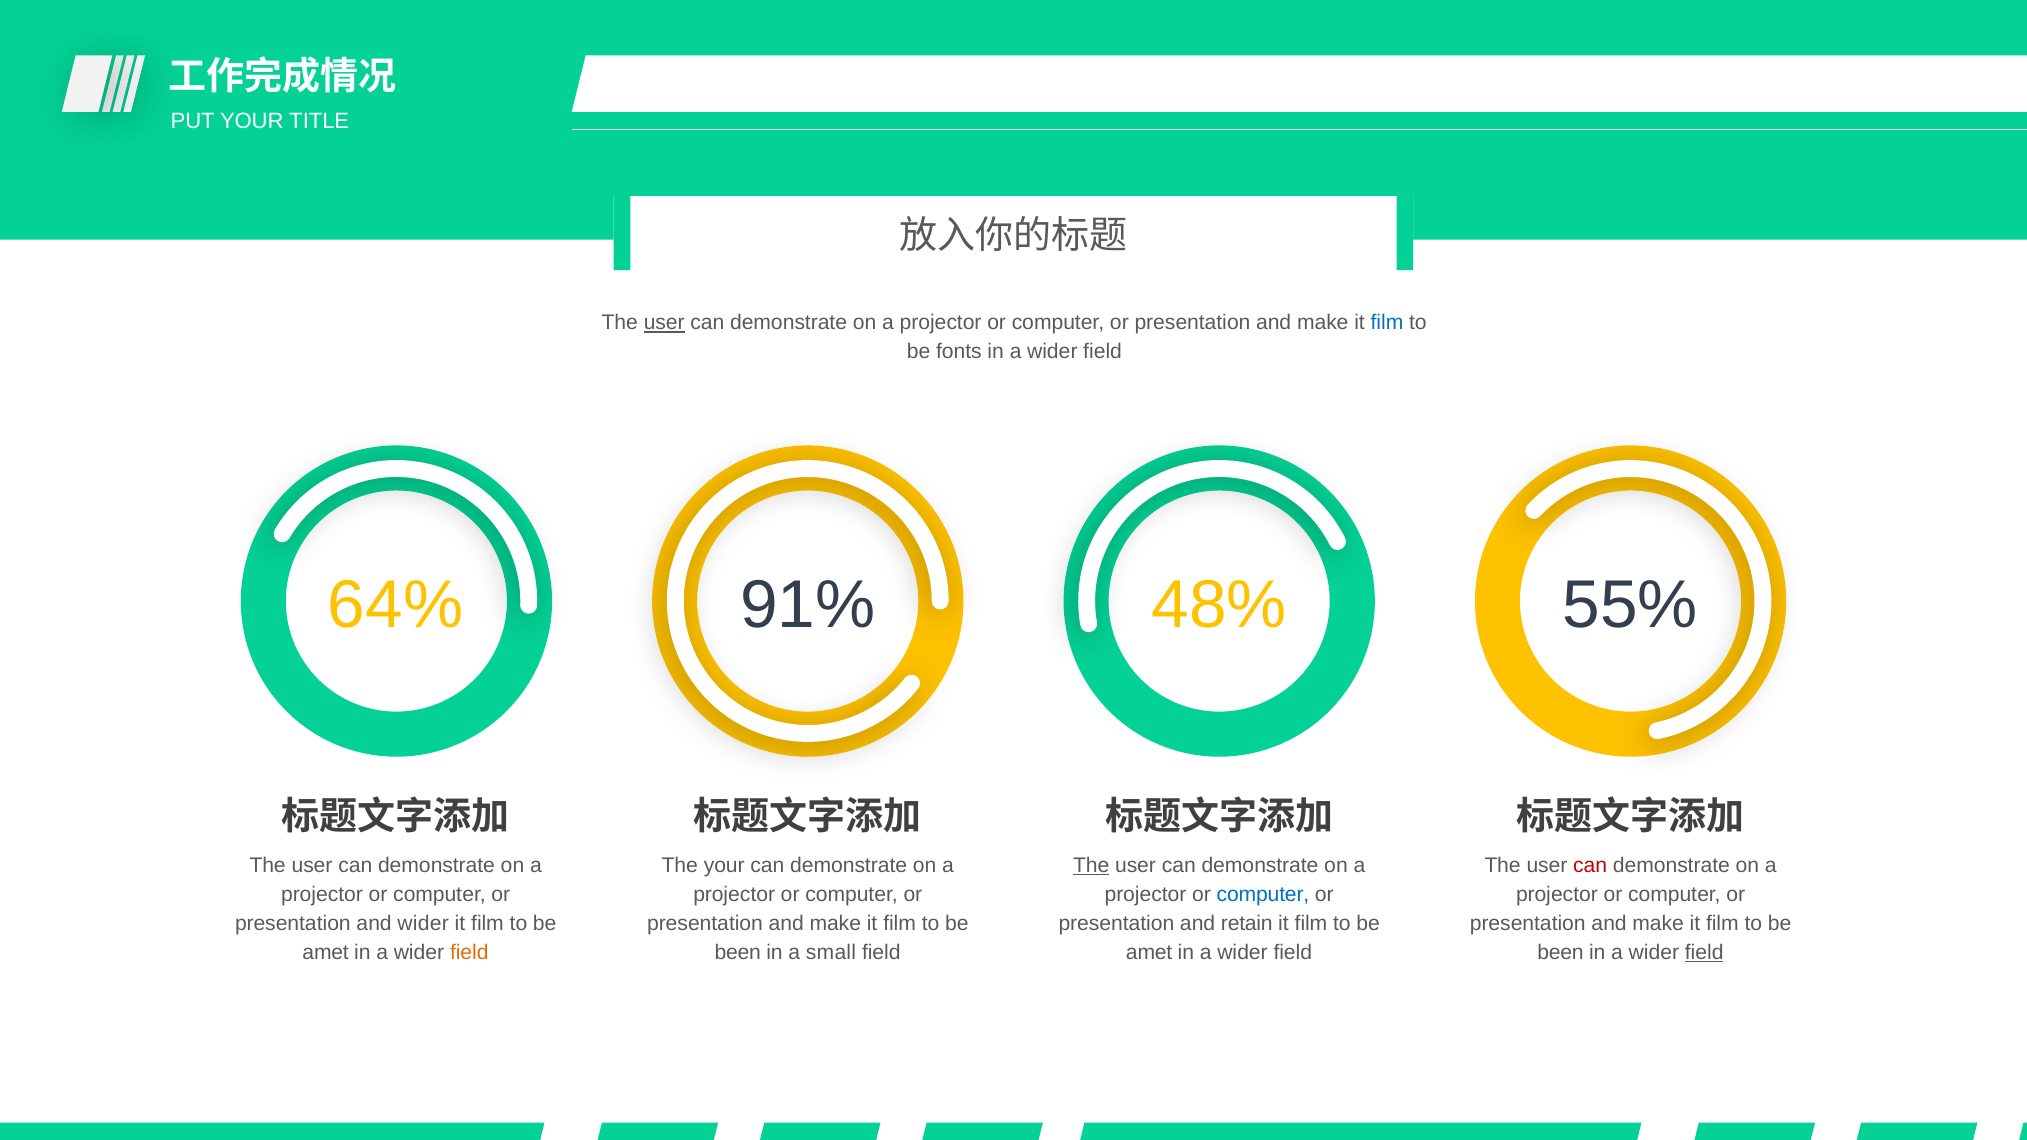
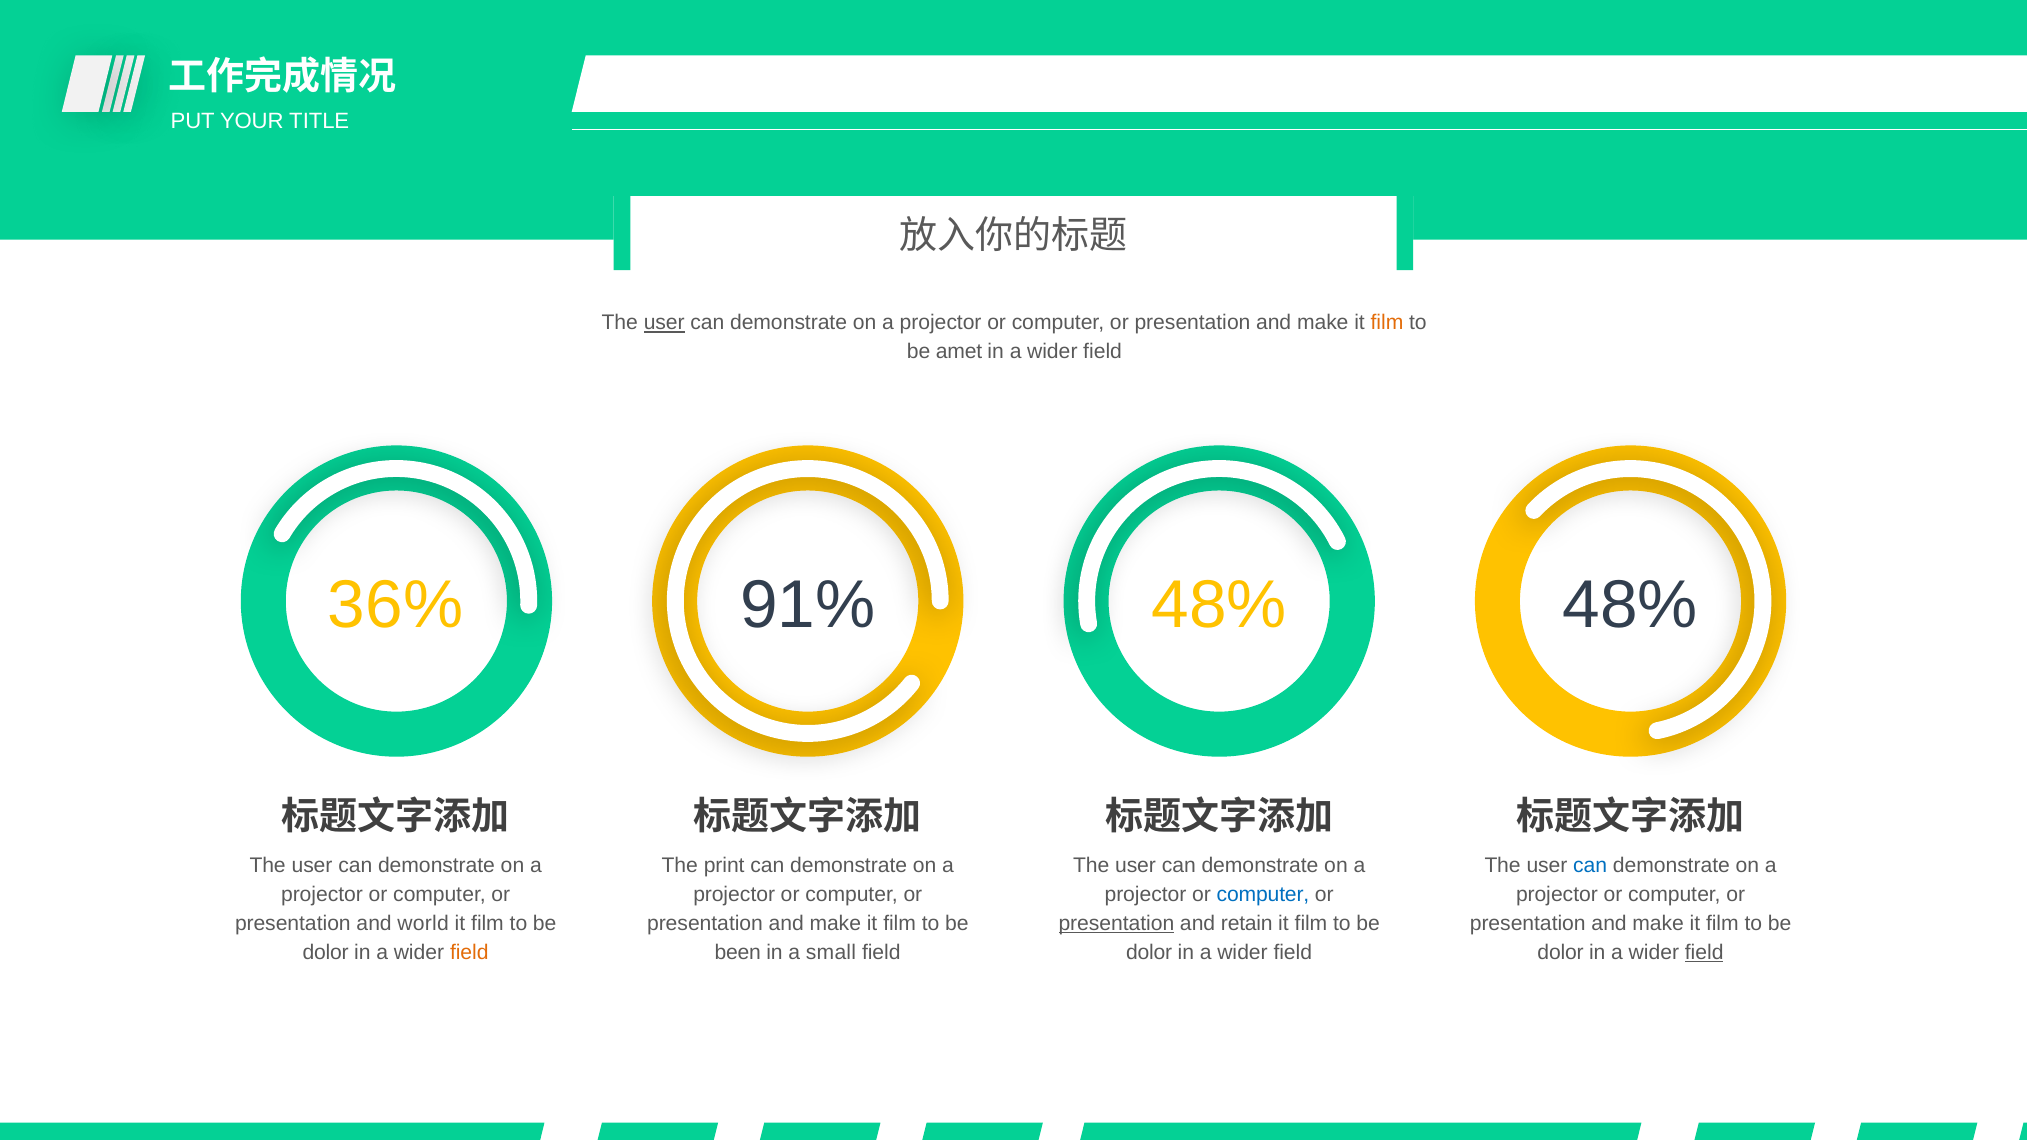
film colour: blue -> orange (1387, 323)
fonts: fonts -> amet (959, 352)
64%: 64% -> 36% (396, 605)
48% 55%: 55% -> 48% (1630, 605)
The your: your -> print (724, 866)
The underline: present -> none (1091, 866)
can colour: red -> blue (1590, 866)
and wider: wider -> world (423, 924)
presentation underline: none -> present (1116, 924)
amet: amet -> dolor (326, 953)
amet: amet -> dolor (1149, 953)
been: been -> dolor (1561, 953)
